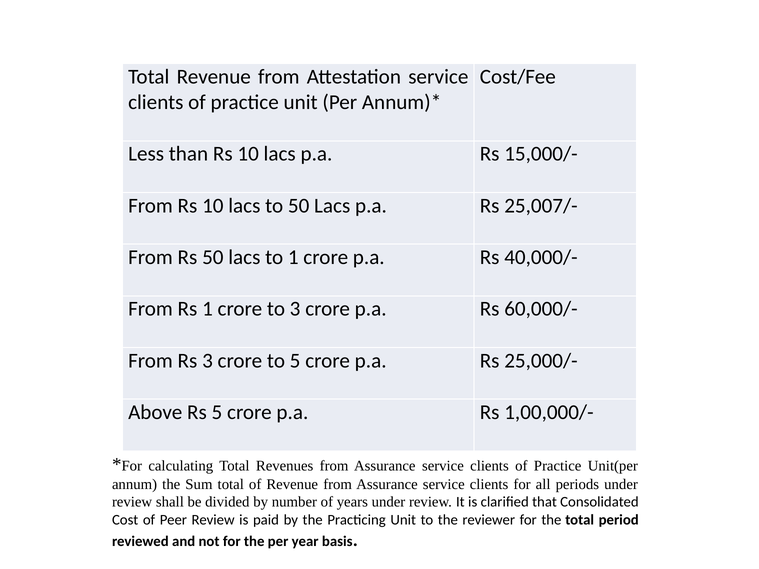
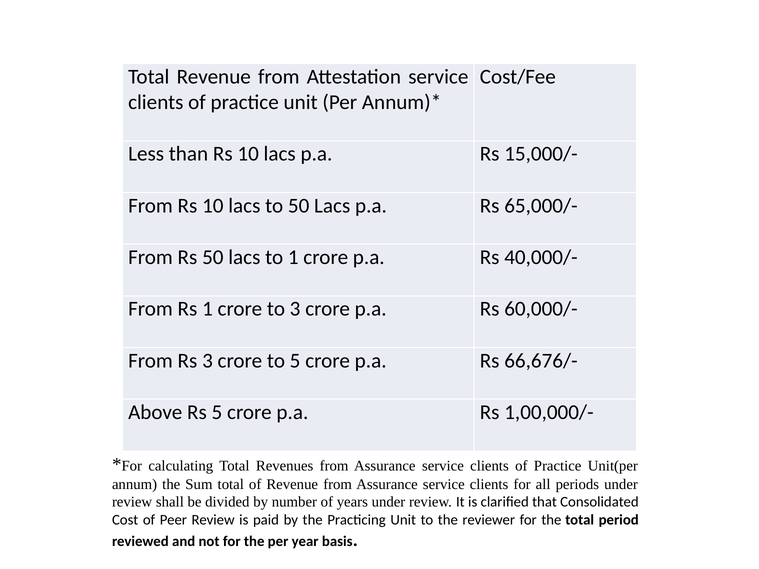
25,007/-: 25,007/- -> 65,000/- (541, 206)
25,000/-: 25,000/- -> 66,676/- (541, 361)
